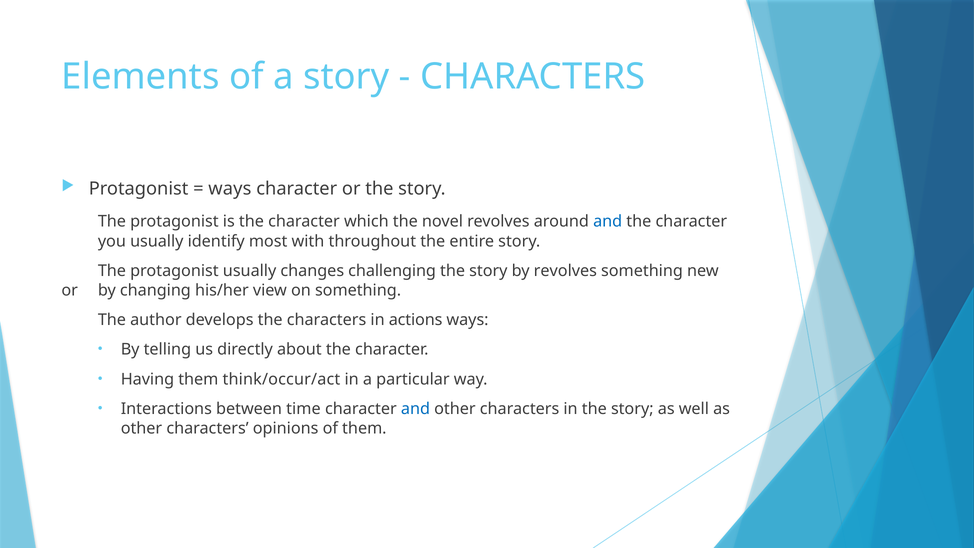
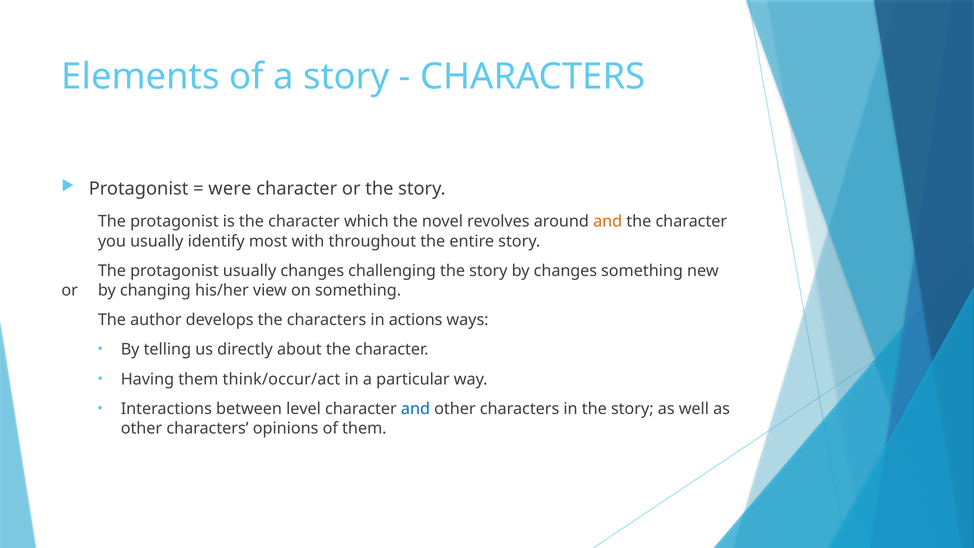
ways: ways -> were (230, 189)
and colour: blue -> orange (608, 221)
by revolves: revolves -> changes (565, 271)
time: time -> level (304, 409)
